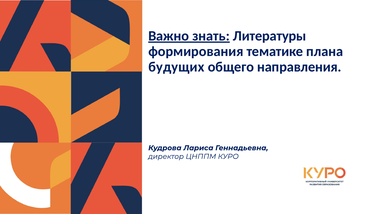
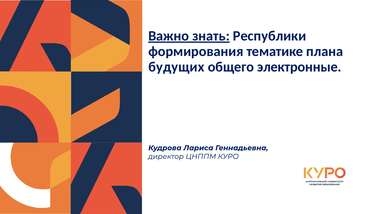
Литературы: Литературы -> Республики (270, 36)
направления: направления -> электронные (299, 67)
